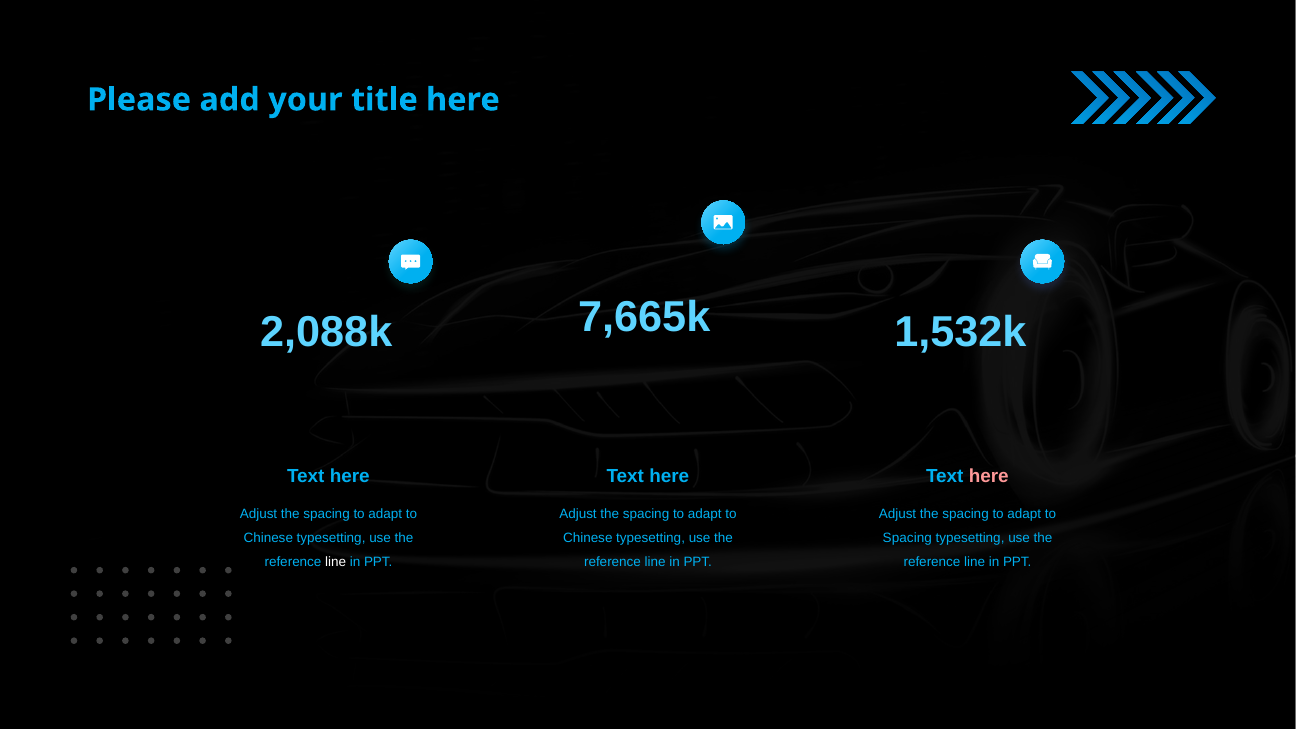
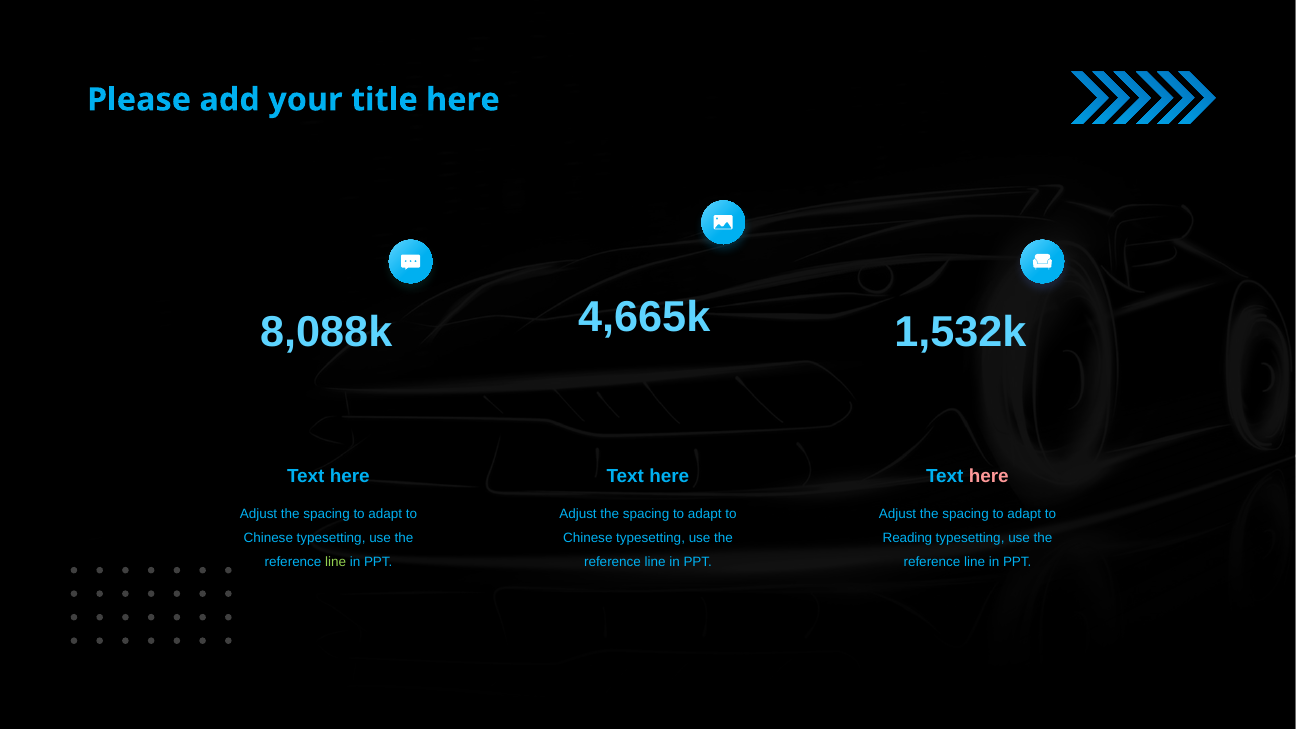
7,665k: 7,665k -> 4,665k (644, 317)
2,088k: 2,088k -> 8,088k (326, 332)
Spacing: Spacing -> Reading (907, 538)
line colour: white -> light green (336, 562)
